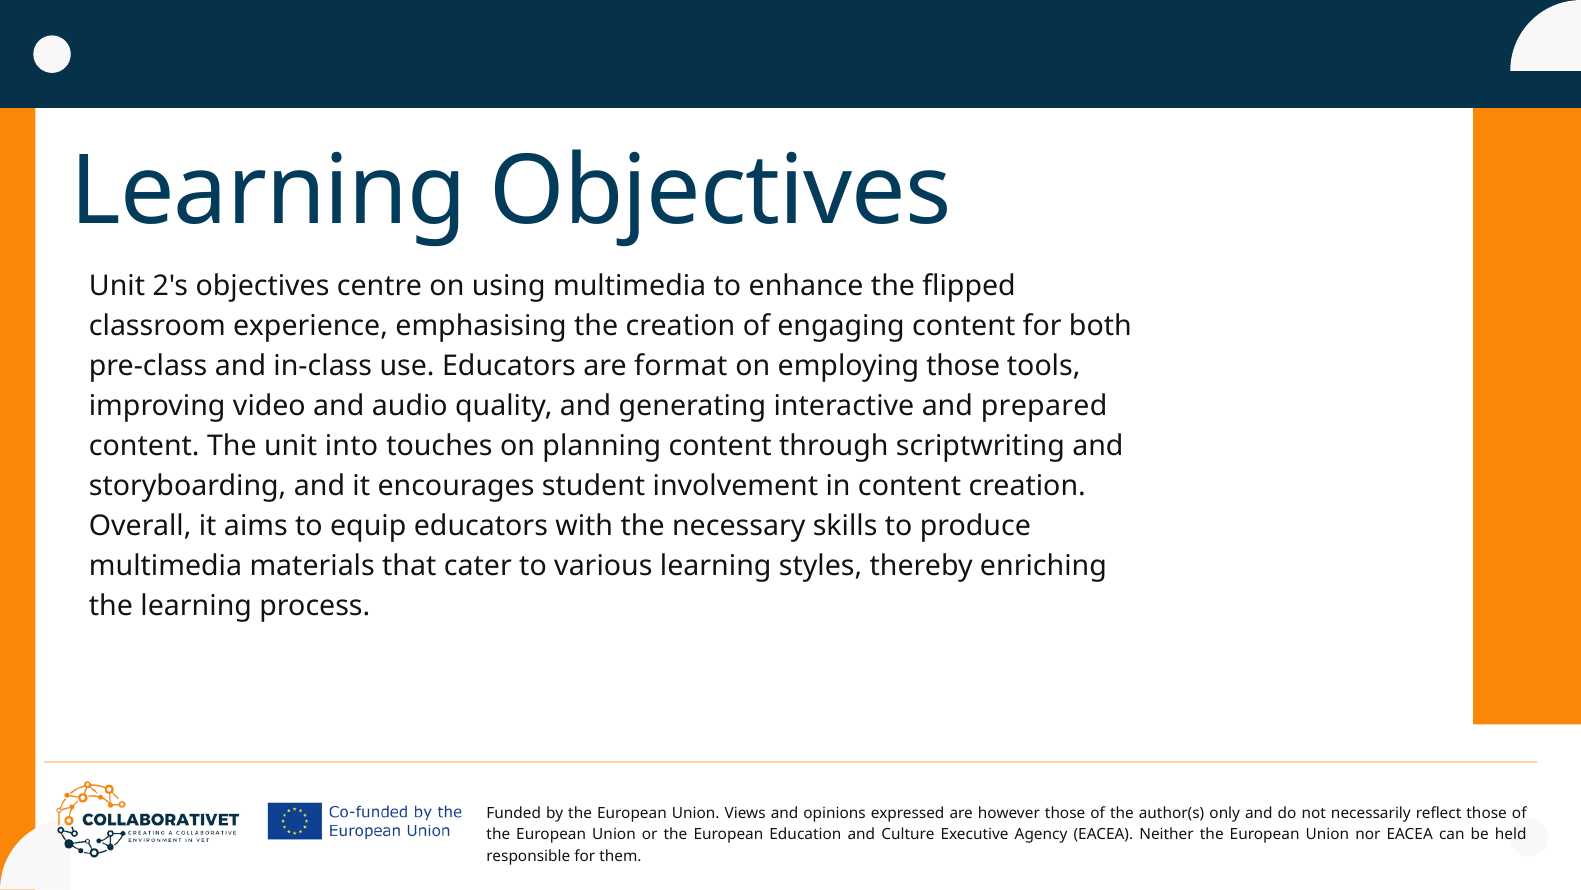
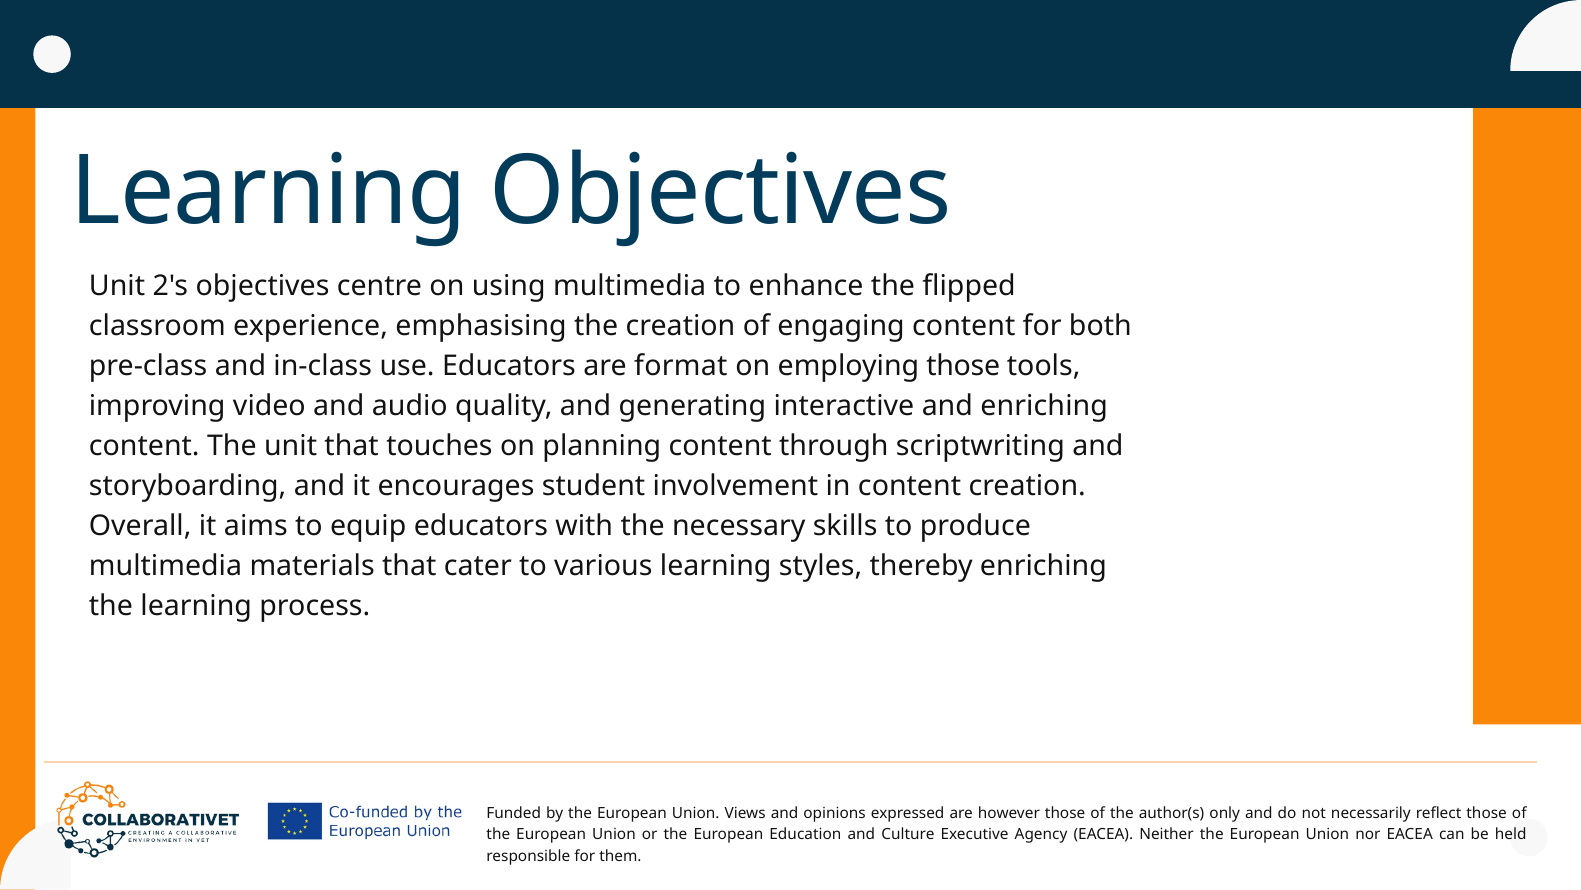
and prepared: prepared -> enriching (1044, 406)
unit into: into -> that (352, 446)
